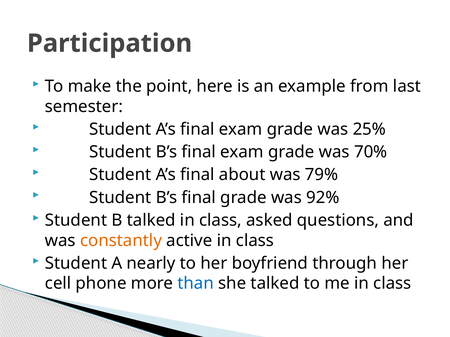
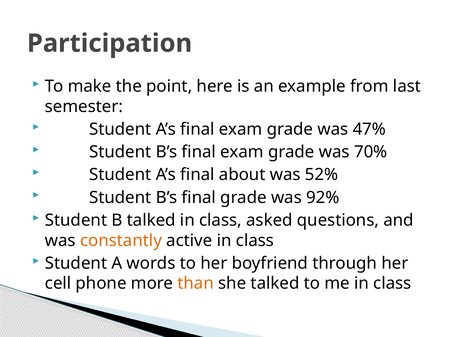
25%: 25% -> 47% (369, 129)
79%: 79% -> 52% (322, 175)
nearly: nearly -> words (151, 264)
than colour: blue -> orange (196, 284)
